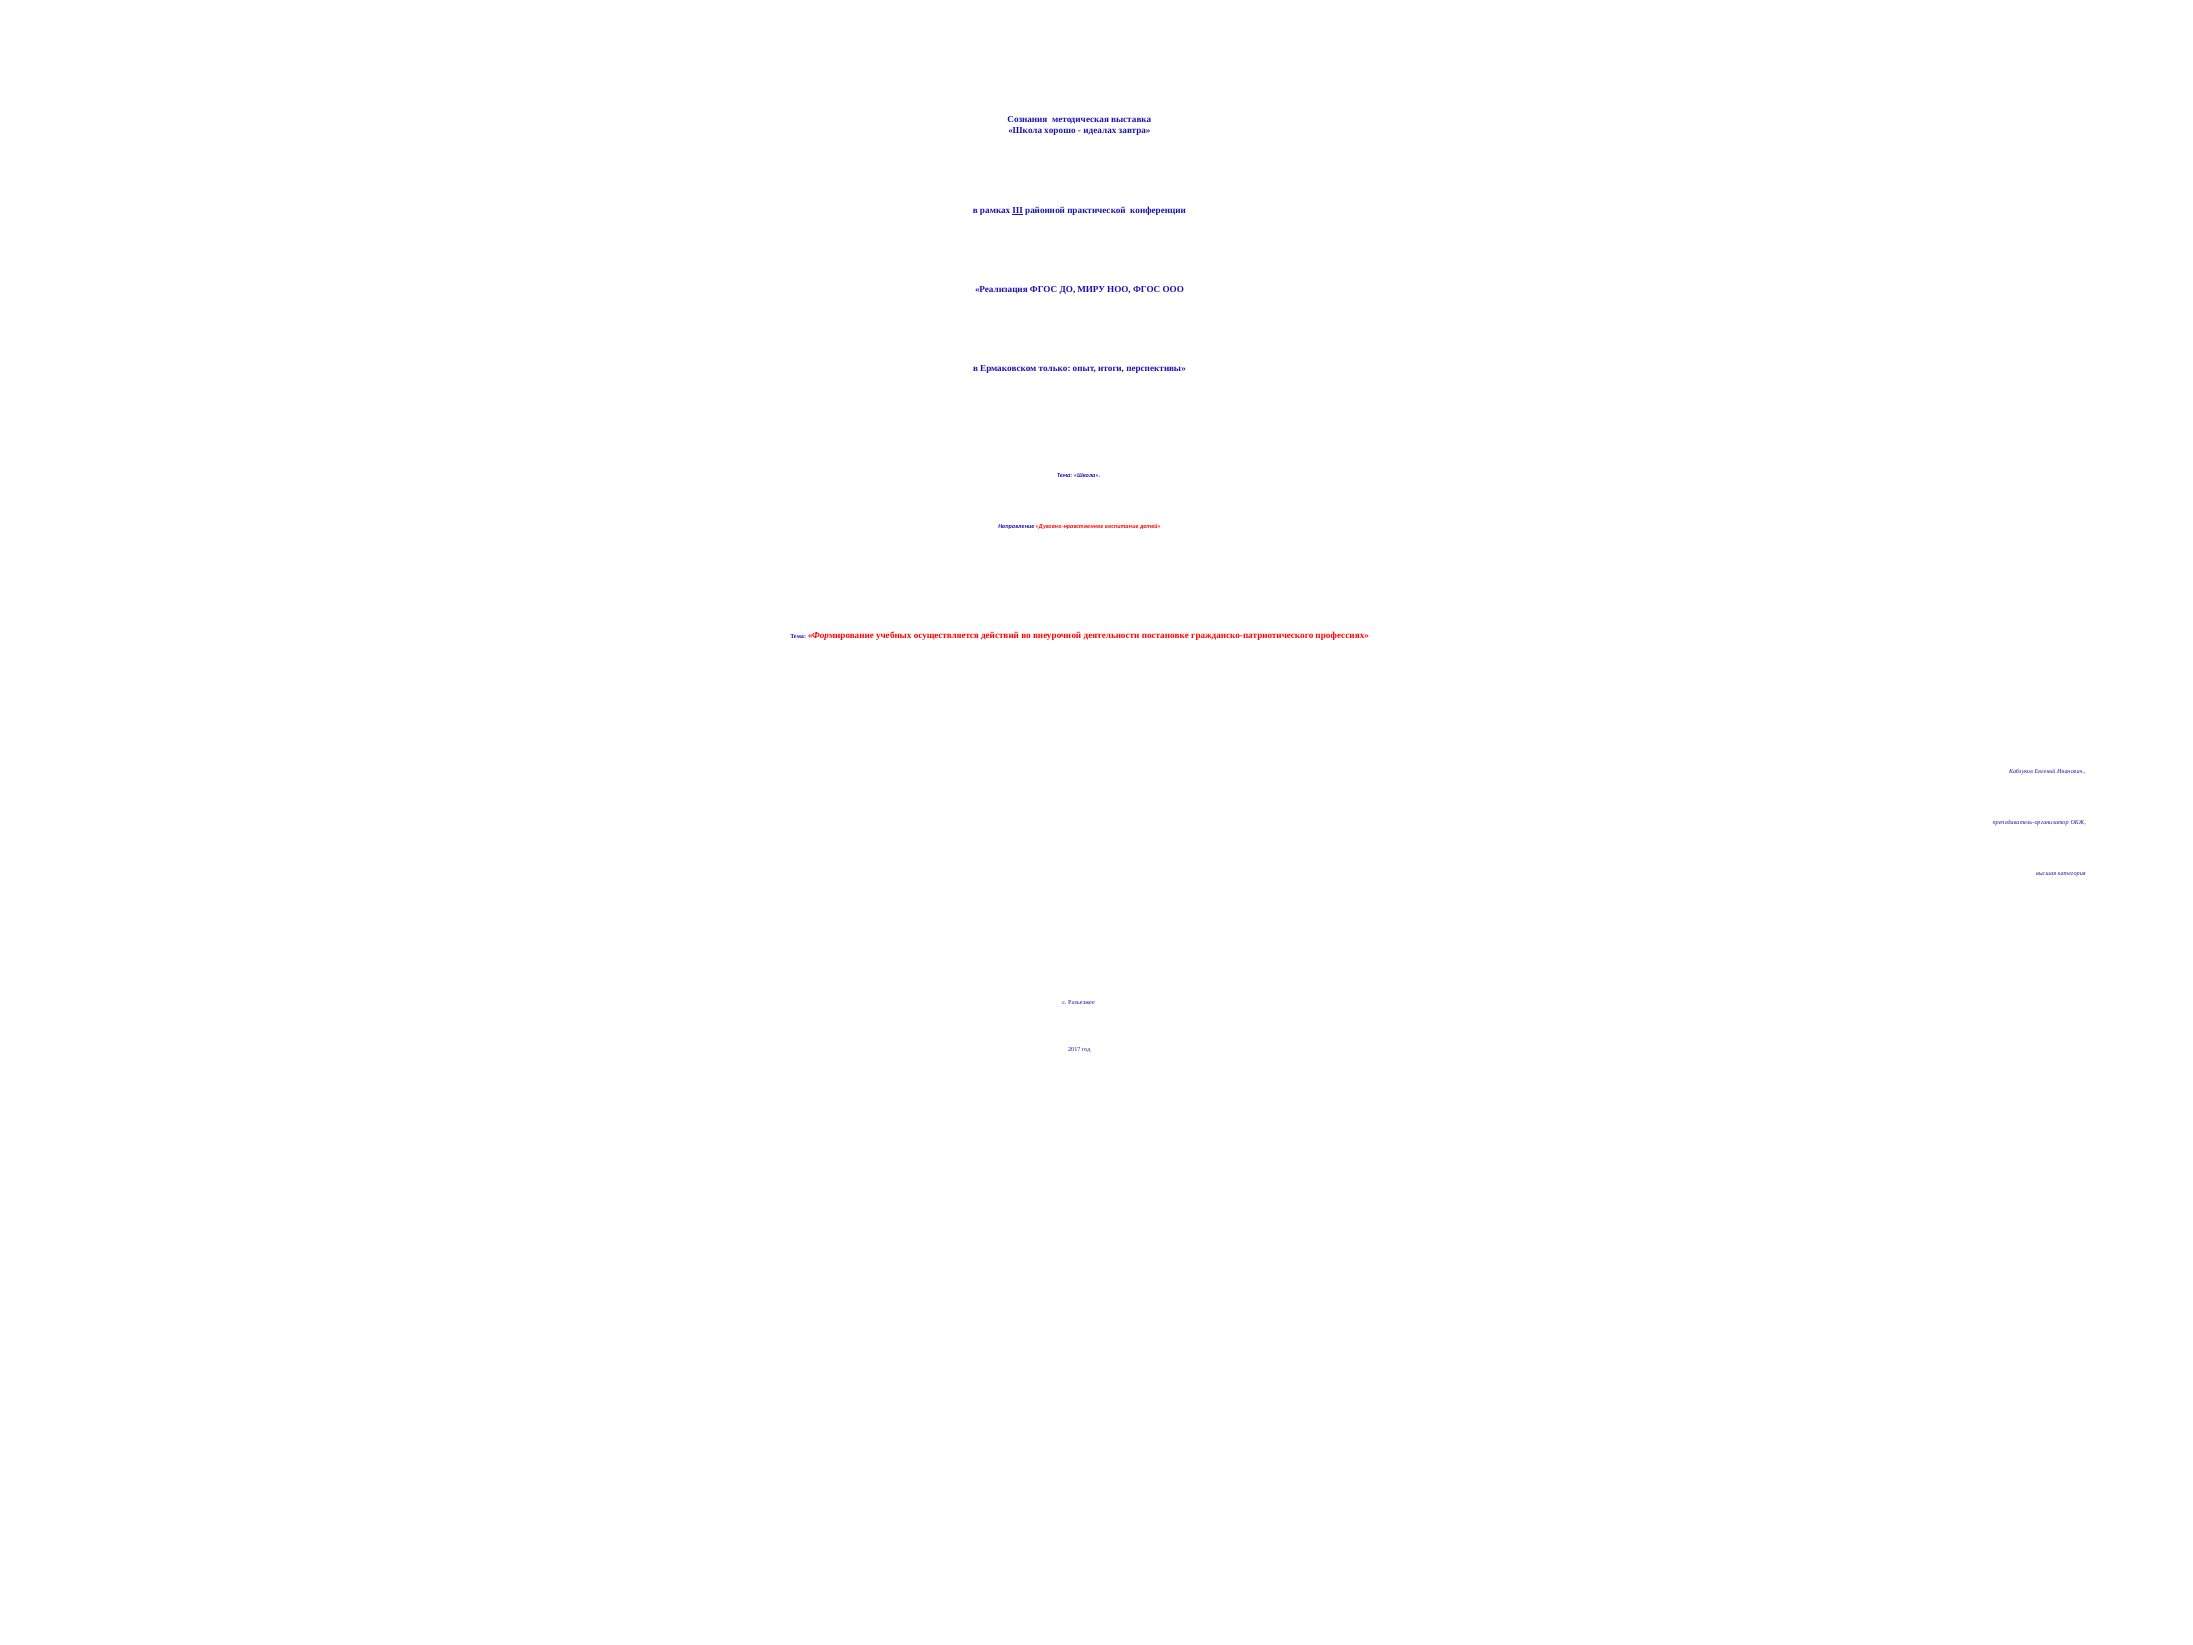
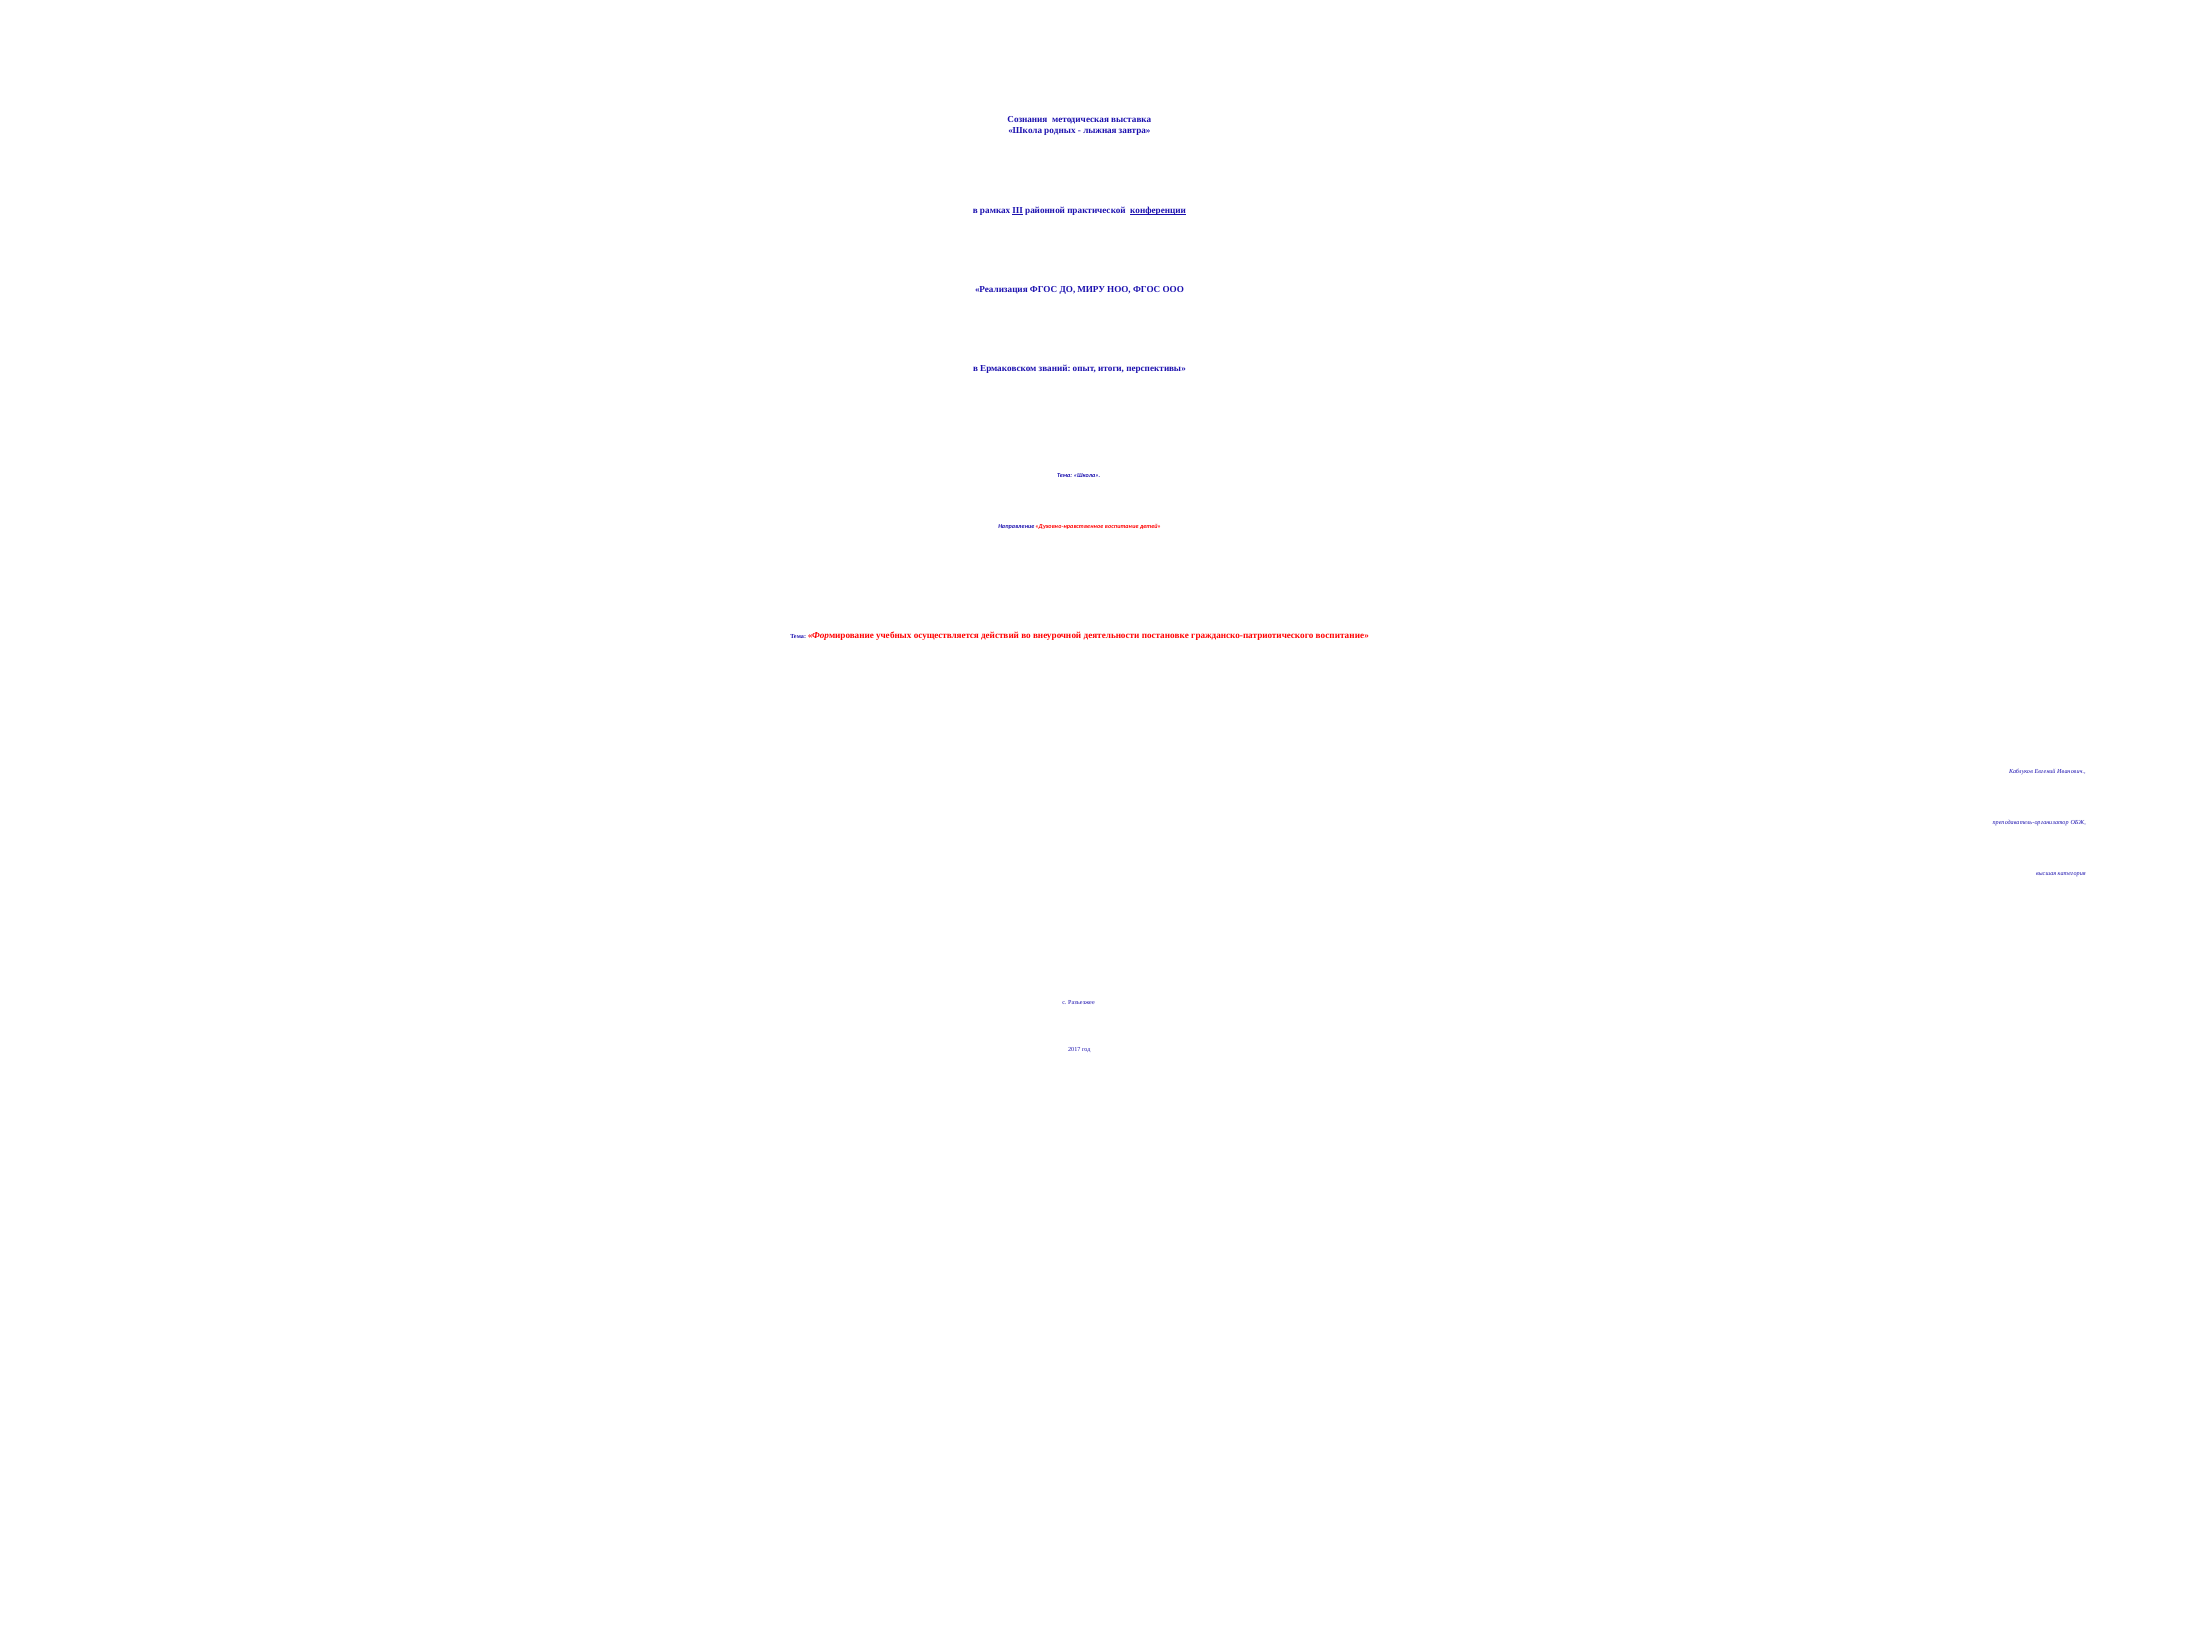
хорошо: хорошо -> родных (1060, 131)
идеалах: идеалах -> лыжная (1100, 131)
конференции underline: none -> present (1158, 210)
только: только -> званий (1055, 368)
гражданско-патриотического профессиях: профессиях -> воспитание (1342, 635)
